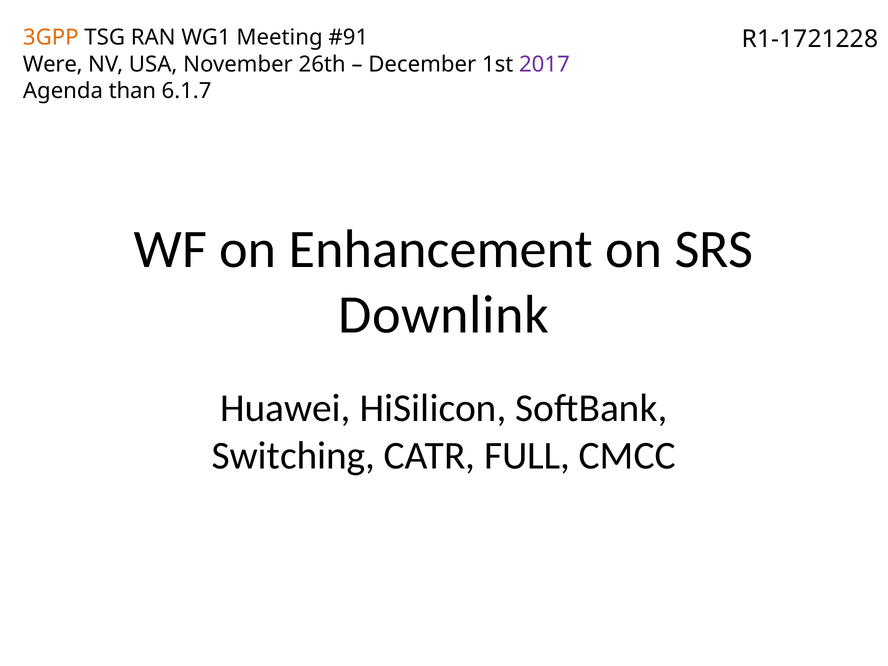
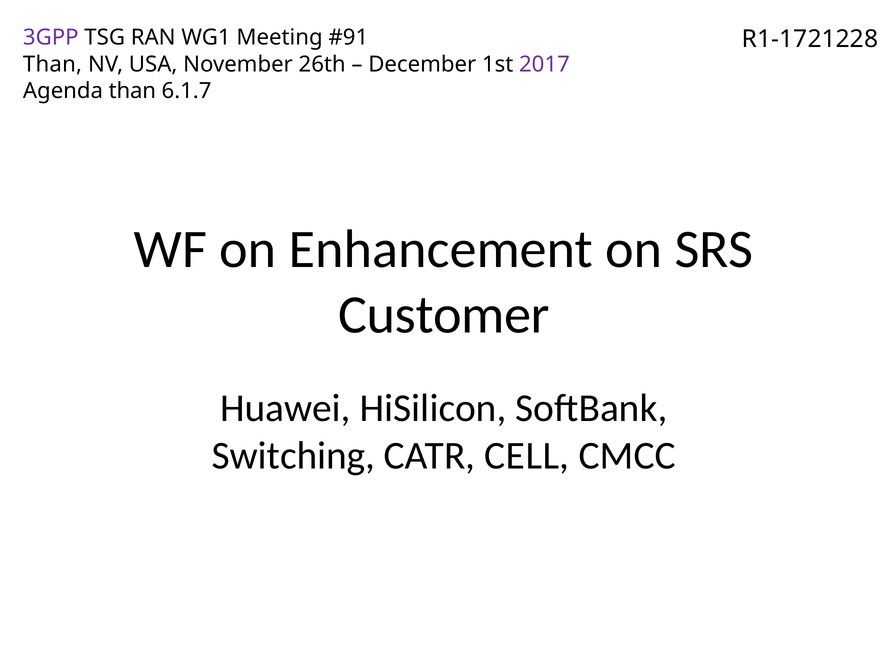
3GPP colour: orange -> purple (51, 38)
Were: Were -> Than (53, 64)
Downlink: Downlink -> Customer (444, 315)
FULL: FULL -> CELL (527, 456)
